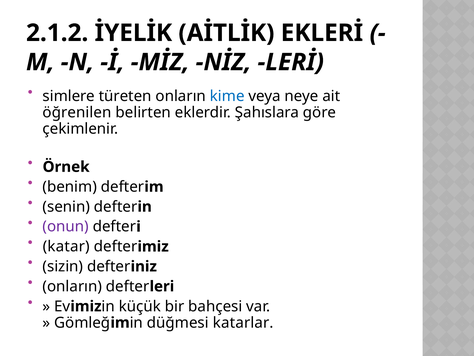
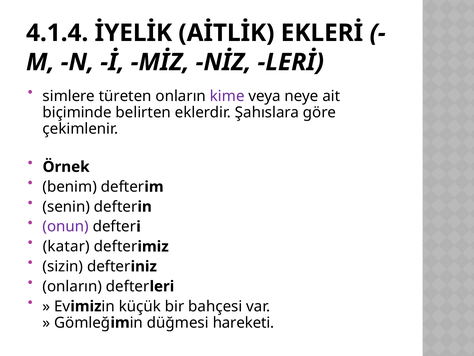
2.1.2: 2.1.2 -> 4.1.4 (57, 33)
kime colour: blue -> purple (227, 96)
öğrenilen: öğrenilen -> biçiminde (77, 112)
katarlar: katarlar -> hareketi (243, 322)
